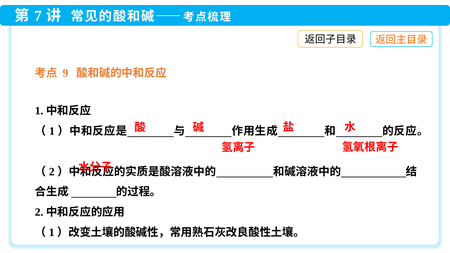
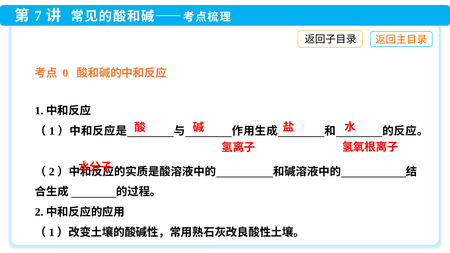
9: 9 -> 0 (65, 73)
